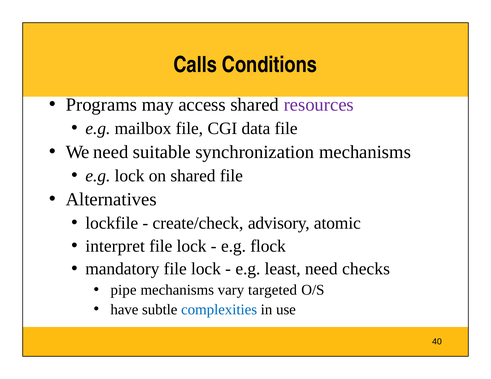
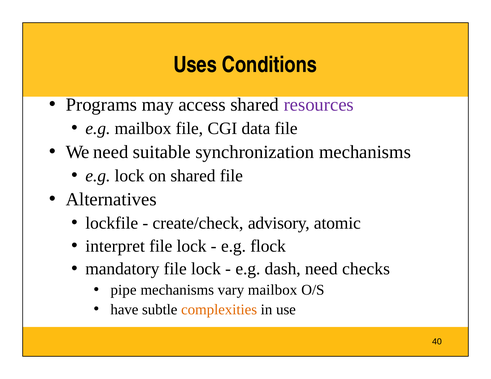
Calls: Calls -> Uses (195, 65)
least: least -> dash (283, 269)
vary targeted: targeted -> mailbox (273, 290)
complexities colour: blue -> orange (219, 310)
